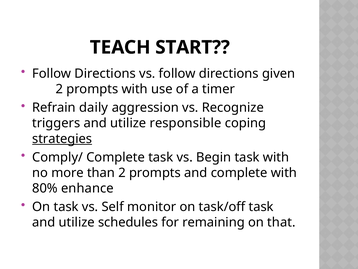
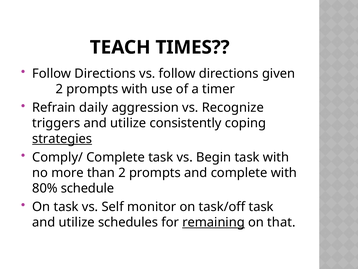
START: START -> TIMES (193, 47)
responsible: responsible -> consistently (186, 123)
enhance: enhance -> schedule (88, 188)
remaining underline: none -> present (214, 222)
